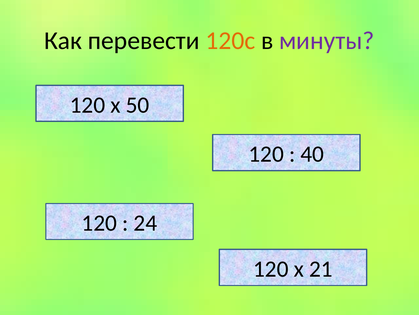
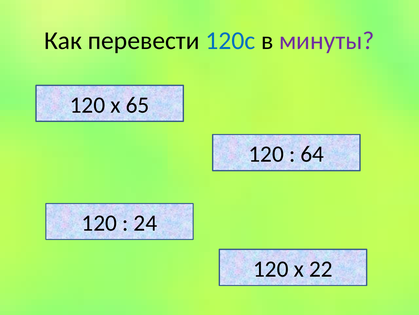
120с colour: orange -> blue (230, 41)
50: 50 -> 65 (138, 105)
40: 40 -> 64 (312, 154)
21: 21 -> 22 (321, 268)
